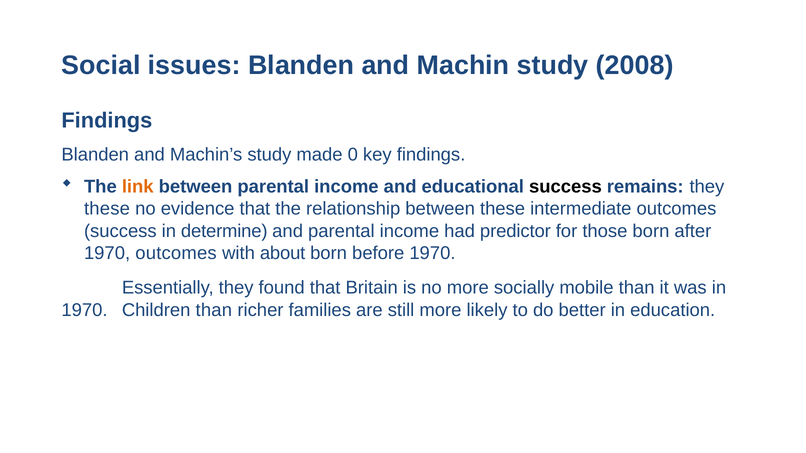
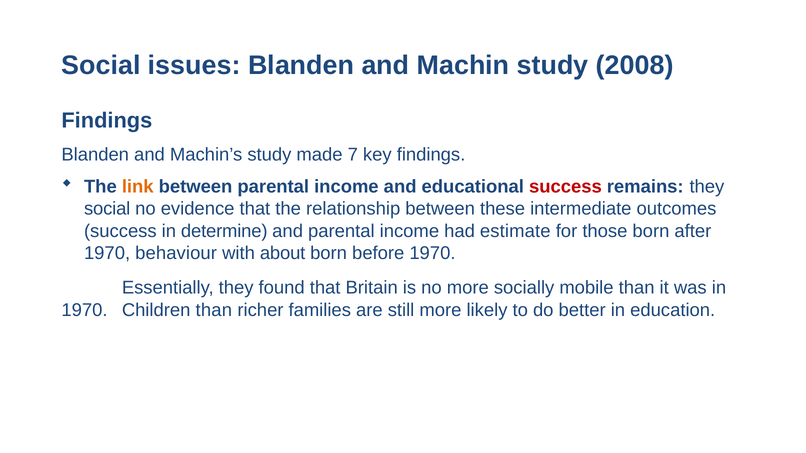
0: 0 -> 7 (353, 155)
success colour: black -> red (565, 187)
these: these -> social (107, 209)
predictor: predictor -> estimate (515, 231)
1970 outcomes: outcomes -> behaviour (176, 253)
